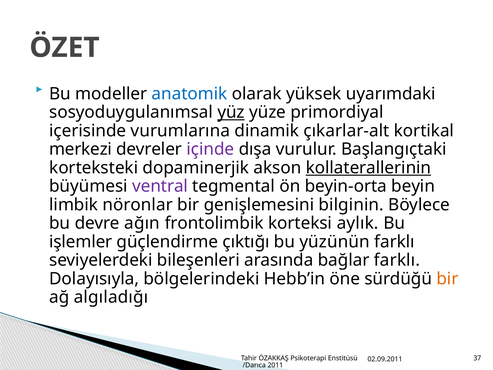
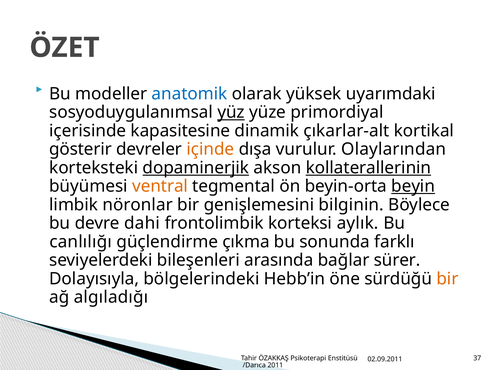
vurumlarına: vurumlarına -> kapasitesine (180, 131)
merkezi: merkezi -> gösterir (81, 149)
içinde colour: purple -> orange (210, 149)
Başlangıçtaki: Başlangıçtaki -> Olaylarından (394, 149)
dopaminerjik underline: none -> present (196, 168)
ventral colour: purple -> orange (160, 186)
beyin underline: none -> present (413, 186)
ağın: ağın -> dahi (142, 223)
işlemler: işlemler -> canlılığı (81, 242)
çıktığı: çıktığı -> çıkma (246, 242)
yüzünün: yüzünün -> sonunda (335, 242)
bağlar farklı: farklı -> sürer (397, 260)
